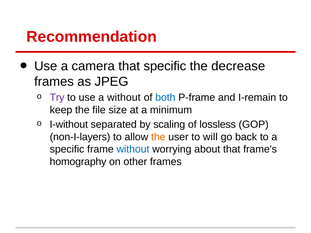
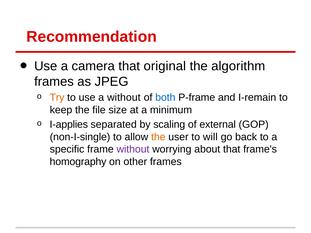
that specific: specific -> original (165, 66)
decrease: decrease -> algorithm (238, 66)
Try colour: purple -> orange (57, 98)
I-without: I-without -> I-applies (69, 125)
lossless: lossless -> external (218, 125)
non-I-layers: non-I-layers -> non-I-single (80, 137)
without colour: blue -> purple (133, 149)
